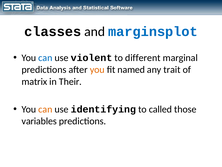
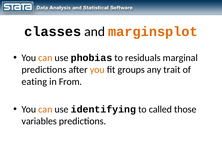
marginsplot colour: blue -> orange (153, 31)
can colour: blue -> orange (45, 58)
violent: violent -> phobias (92, 58)
different: different -> residuals (143, 58)
named: named -> groups (131, 70)
matrix: matrix -> eating (34, 81)
Their: Their -> From (70, 81)
